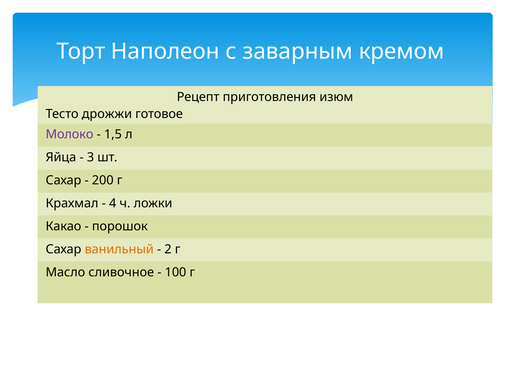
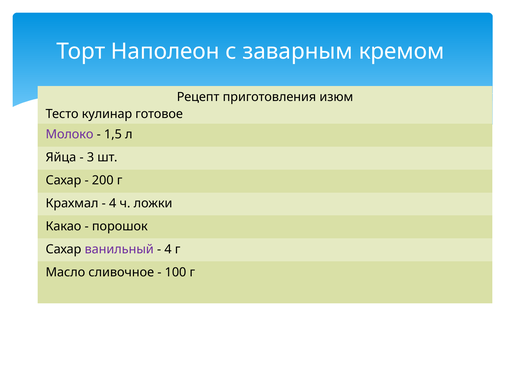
дрожжи: дрожжи -> кулинар (107, 114)
ванильный colour: orange -> purple (119, 249)
2: 2 -> 4 (168, 249)
